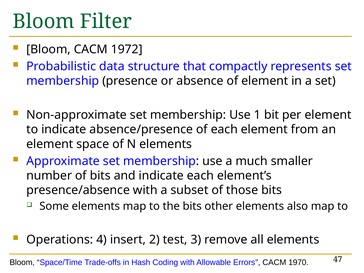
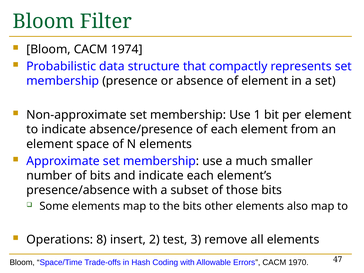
1972: 1972 -> 1974 (127, 49)
4: 4 -> 8 (102, 240)
